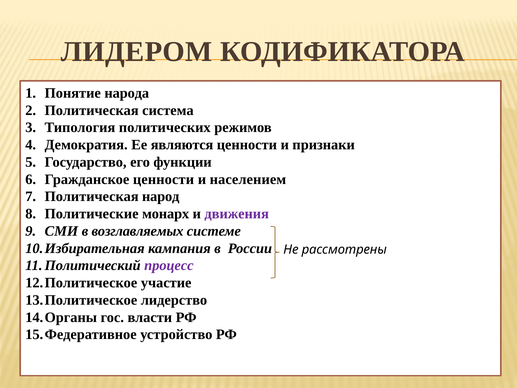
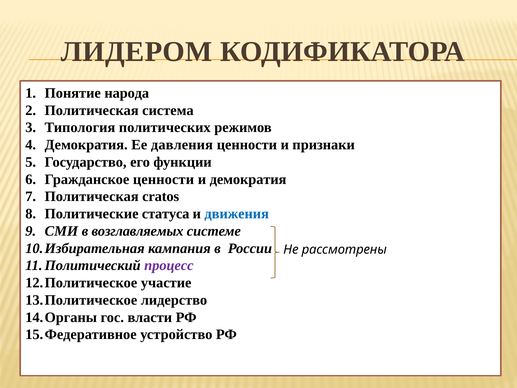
являются: являются -> давления (182, 145)
и населением: населением -> демократия (248, 179)
народ: народ -> cratos (161, 196)
монарх: монарх -> статуса (166, 214)
движения colour: purple -> blue (237, 214)
